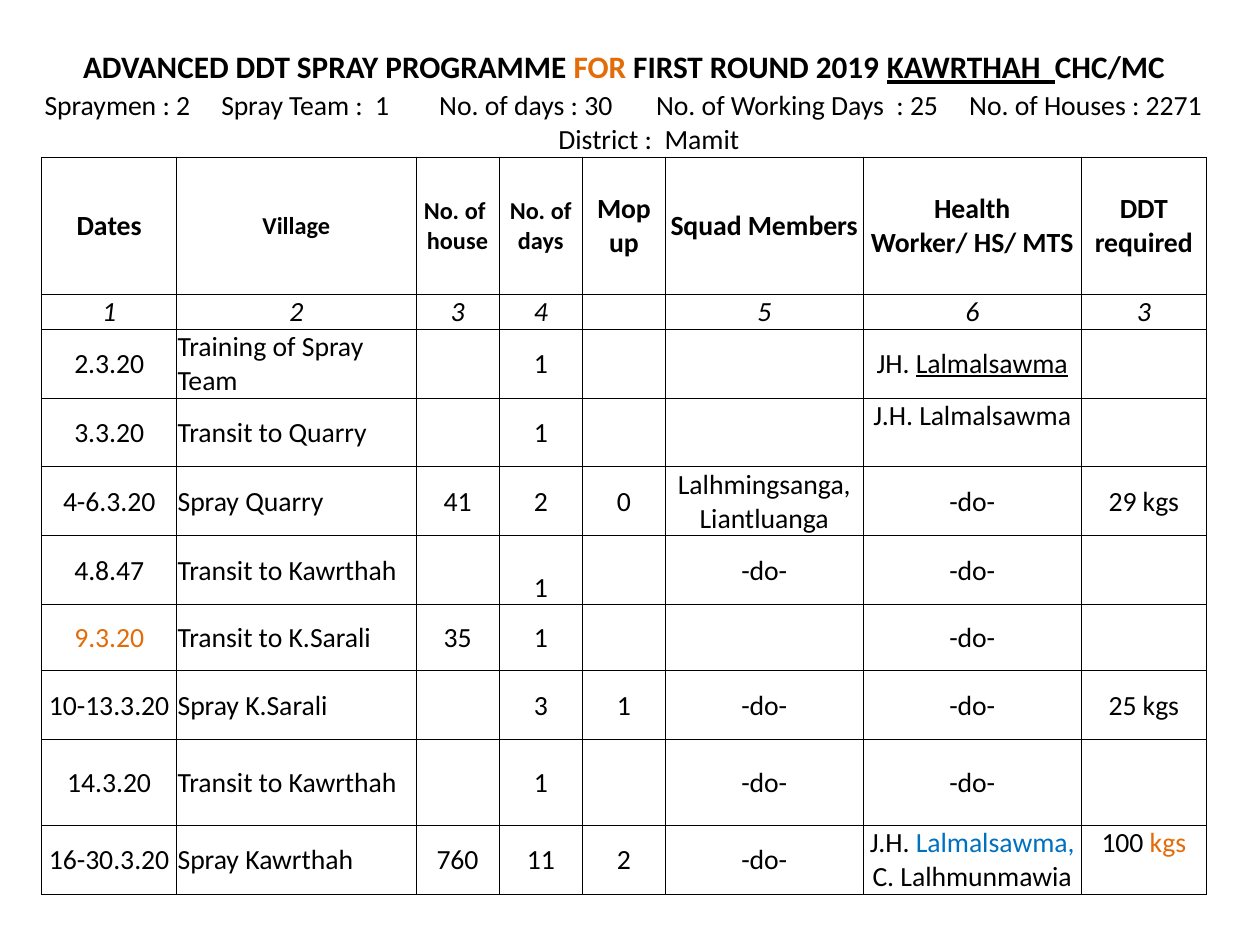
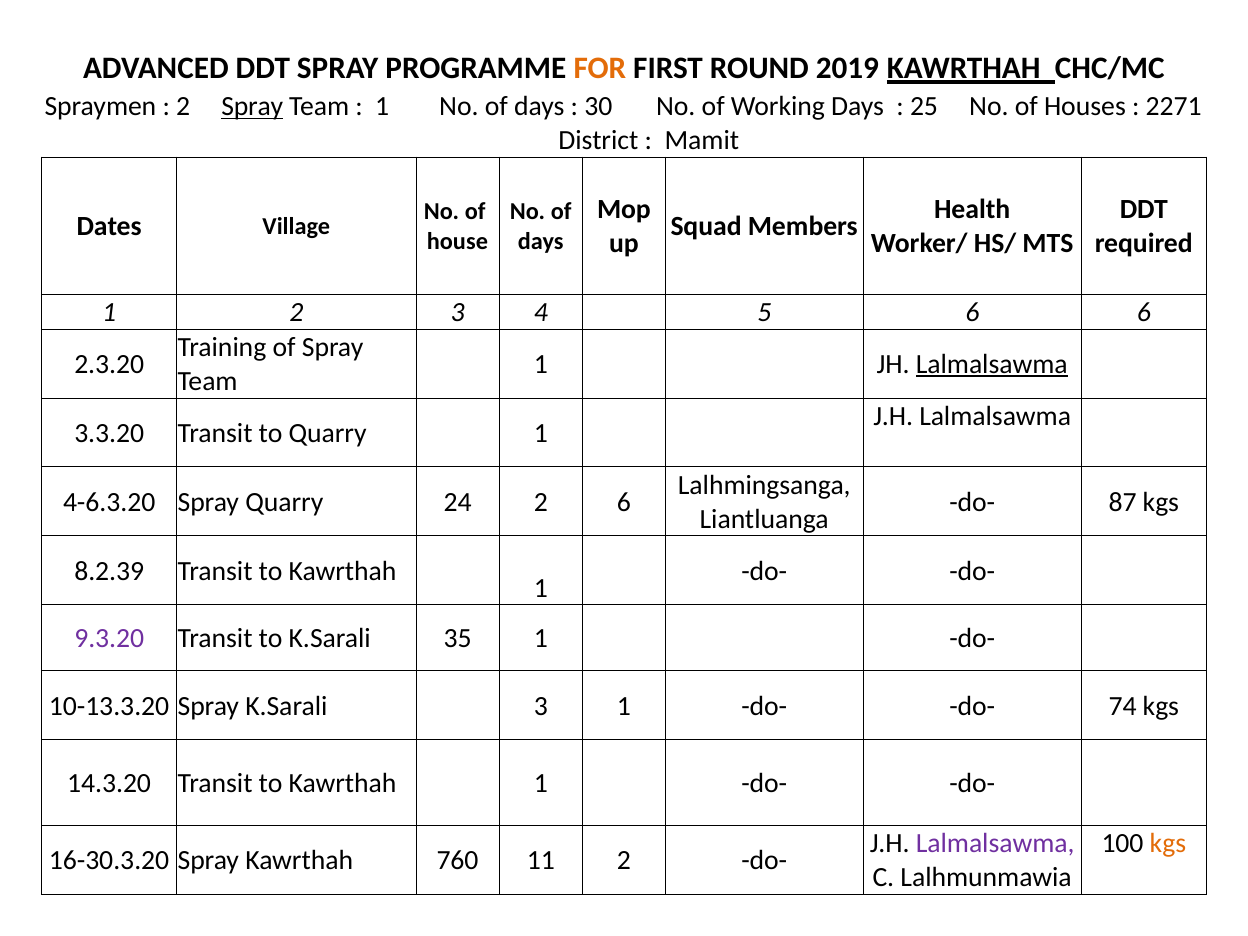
Spray underline: none -> present (252, 106)
6 3: 3 -> 6 (1144, 312)
41: 41 -> 24 (458, 502)
2 0: 0 -> 6 (624, 502)
29: 29 -> 87 (1123, 502)
4.8.47: 4.8.47 -> 8.2.39 (109, 571)
9.3.20 colour: orange -> purple (109, 638)
do- 25: 25 -> 74 (1123, 706)
Lalmalsawma colour: blue -> purple (995, 843)
